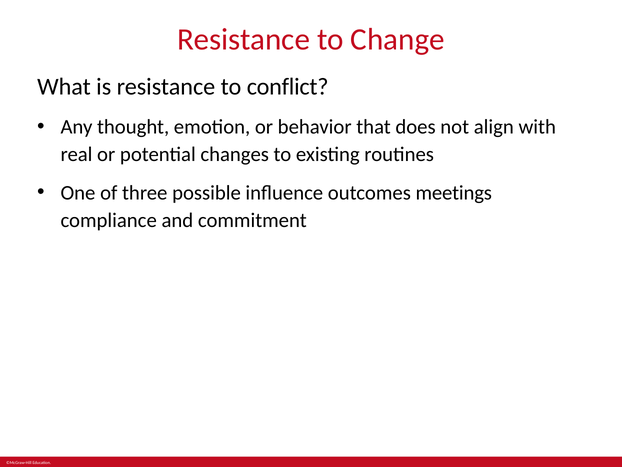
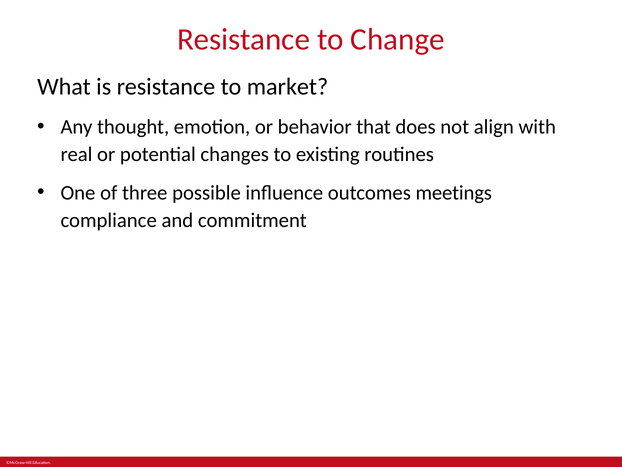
conflict: conflict -> market (288, 87)
